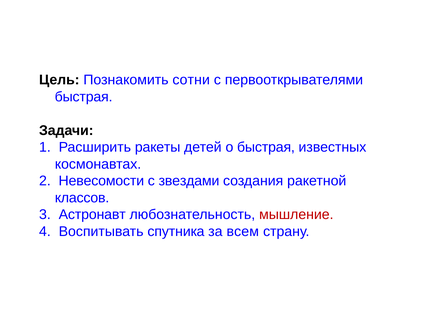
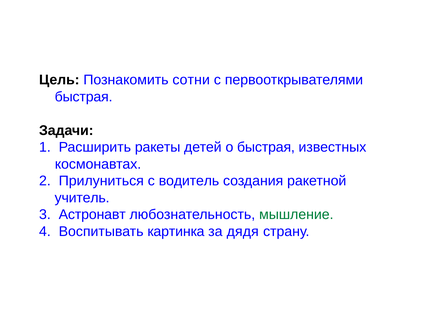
Невесомости: Невесомости -> Прилуниться (101, 181)
звездами: звездами -> водитель (189, 181)
классов: классов -> учитель (82, 198)
мышление colour: red -> green (296, 215)
спутника: спутника -> картинка (176, 232)
всем: всем -> дядя (243, 232)
